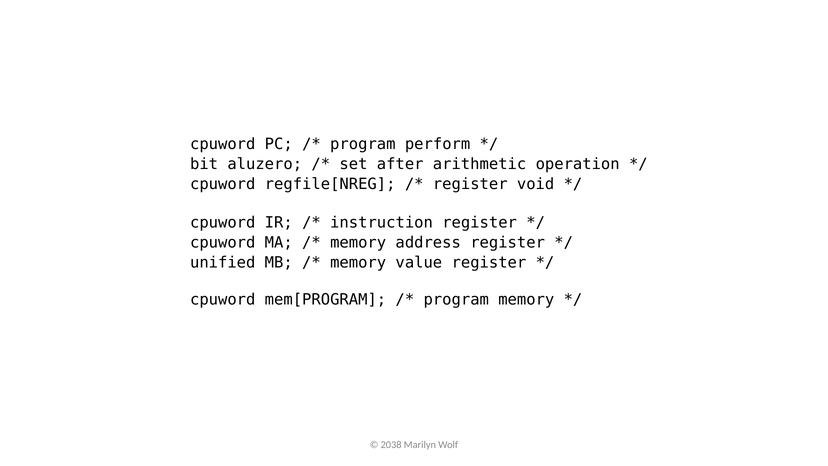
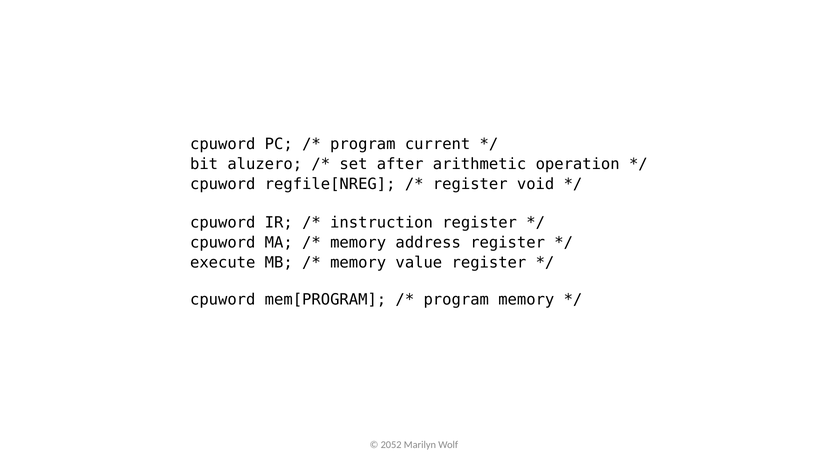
perform: perform -> current (438, 144)
unified: unified -> execute (223, 262)
2038: 2038 -> 2052 (391, 445)
